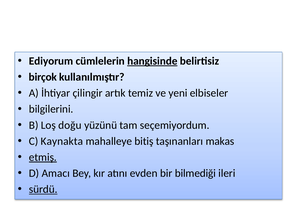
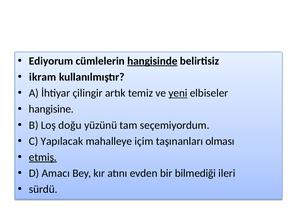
birçok: birçok -> ikram (43, 77)
yeni underline: none -> present (178, 93)
bilgilerini: bilgilerini -> hangisine (51, 109)
Kaynakta: Kaynakta -> Yapılacak (62, 141)
bitiş: bitiş -> içim (144, 141)
makas: makas -> olması (220, 141)
sürdü underline: present -> none (43, 189)
